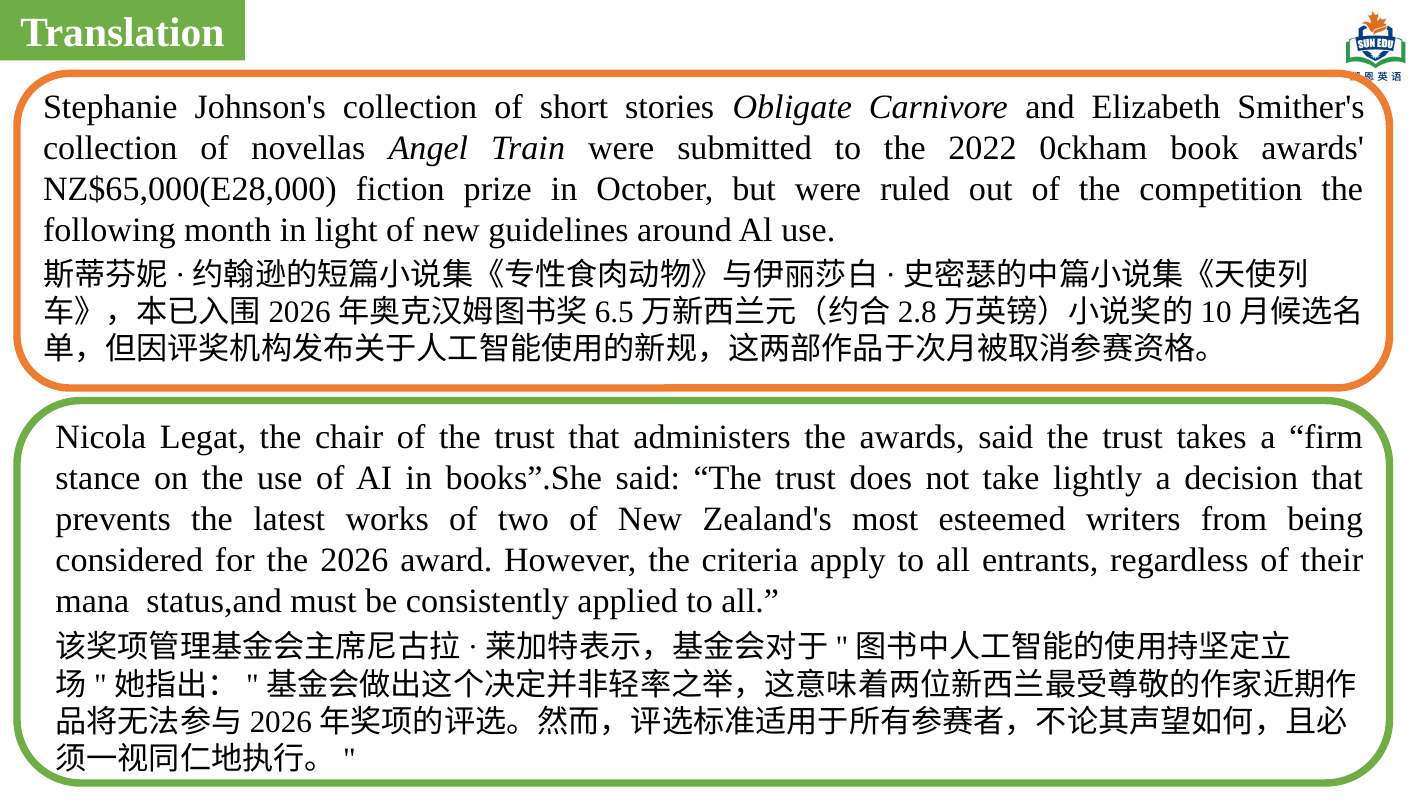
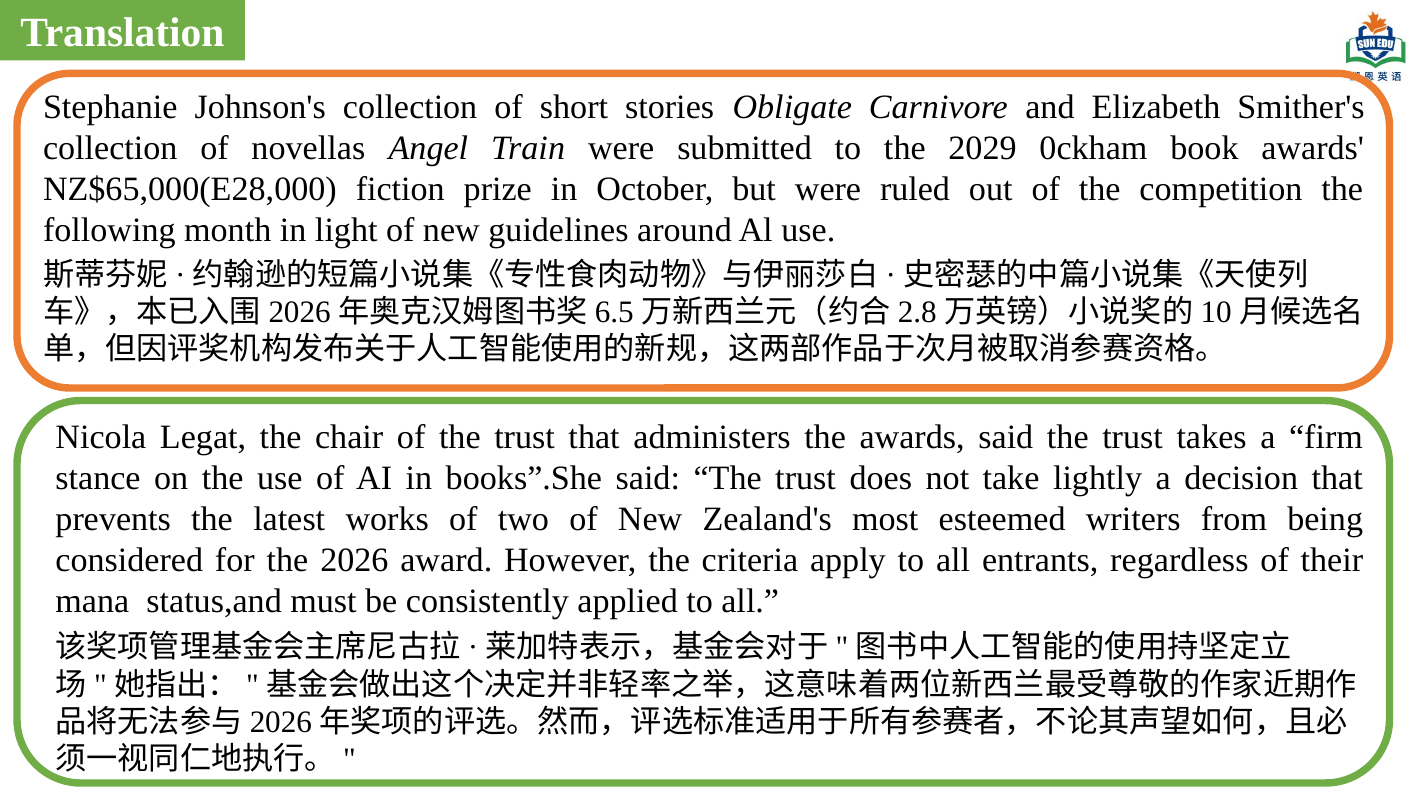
2022: 2022 -> 2029 (983, 148)
